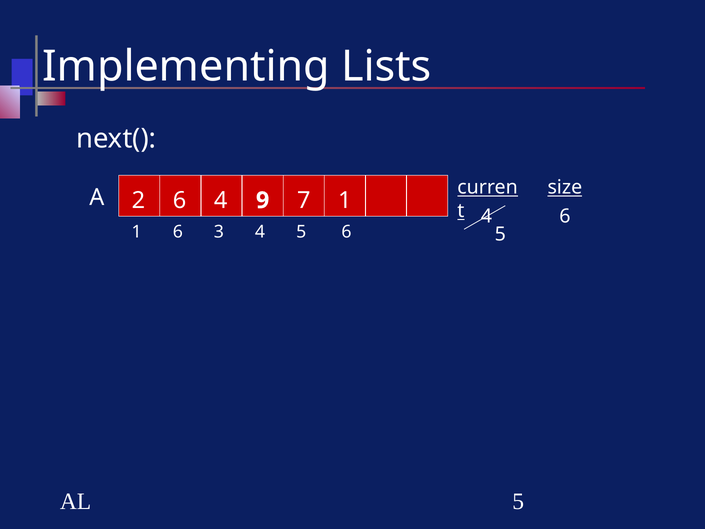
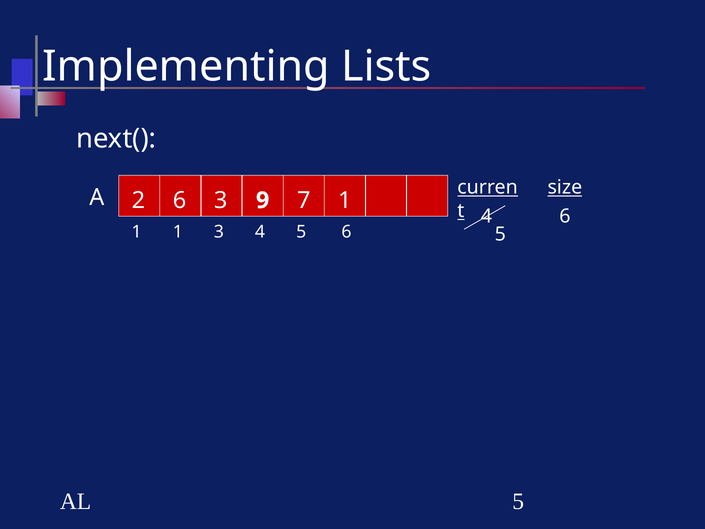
6 4: 4 -> 3 (221, 200)
6: 6 -> 1 (178, 232)
